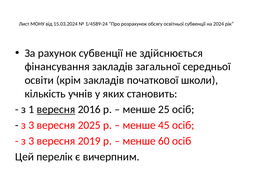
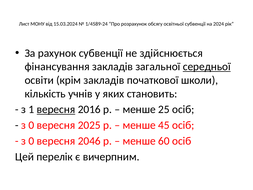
середньої underline: none -> present (207, 67)
3: 3 -> 0 (31, 125)
3: 3 -> 0 (31, 141)
2019: 2019 -> 2046 (89, 141)
